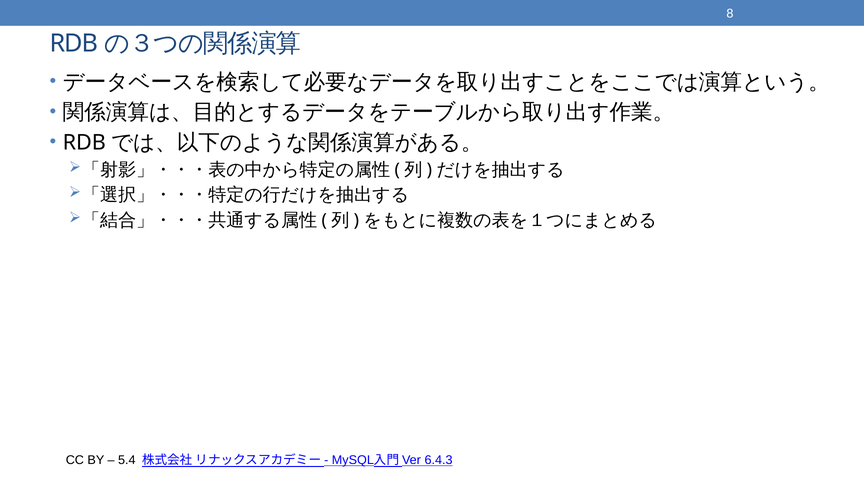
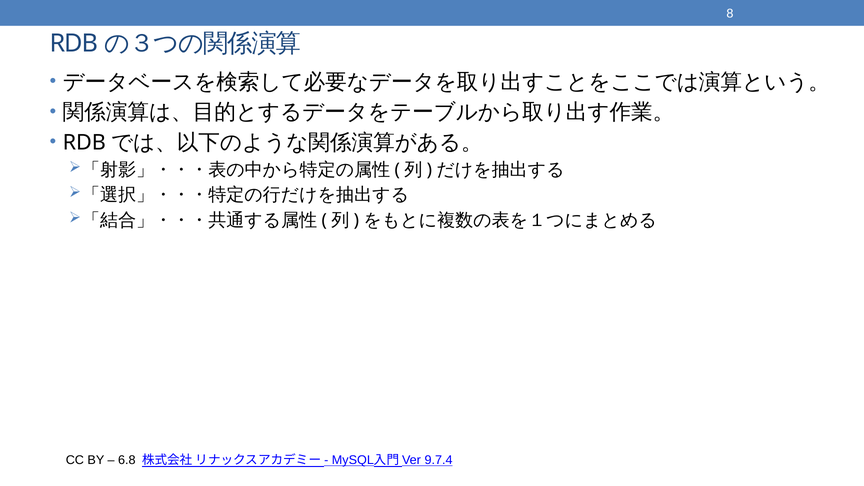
5.4: 5.4 -> 6.8 (127, 460)
6.4.3: 6.4.3 -> 9.7.4 (439, 460)
